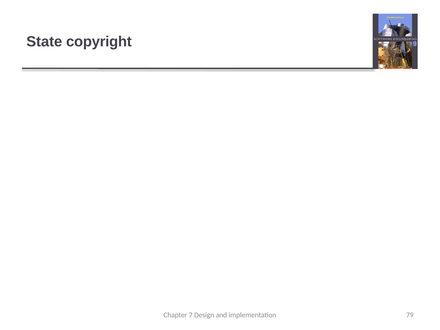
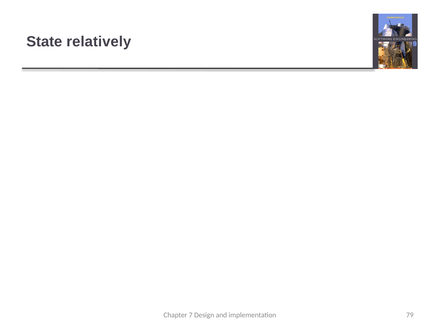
State copyright: copyright -> relatively (99, 42)
